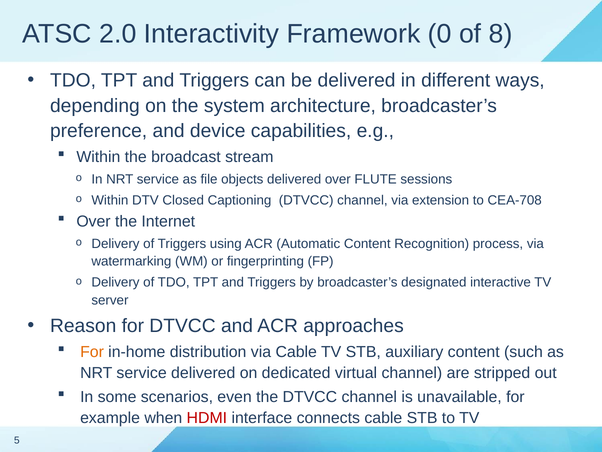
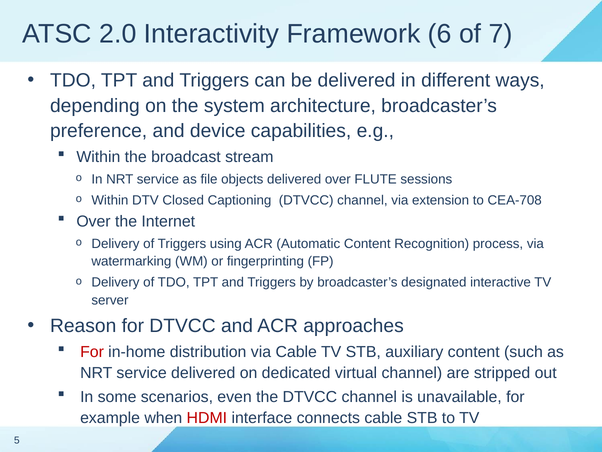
0: 0 -> 6 (440, 34)
8: 8 -> 7 (501, 34)
For colour: orange -> red (92, 352)
